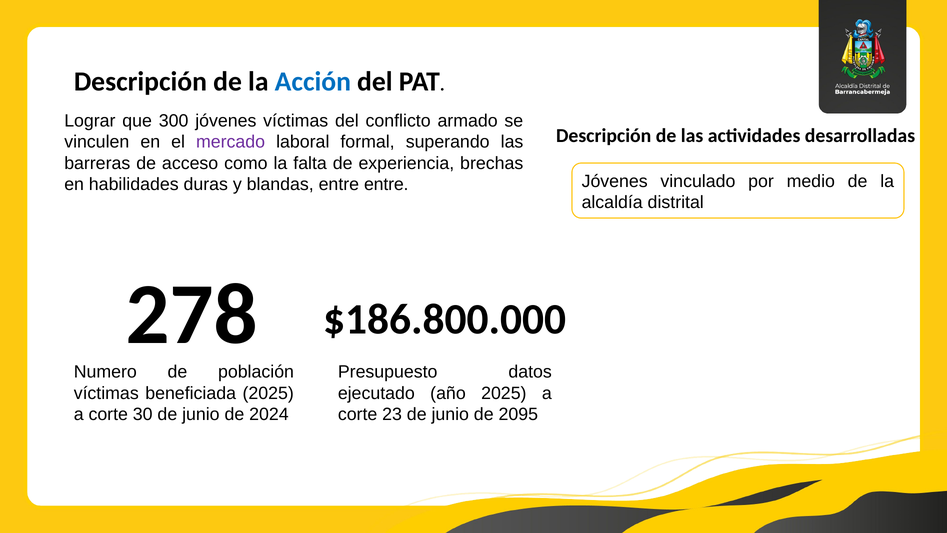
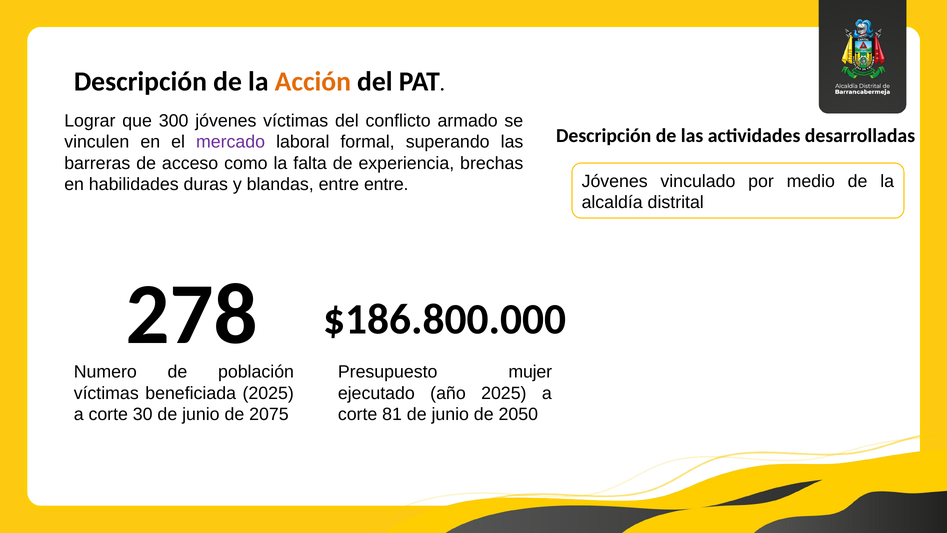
Acción colour: blue -> orange (313, 82)
datos: datos -> mujer (530, 372)
2024: 2024 -> 2075 (269, 414)
23: 23 -> 81 (392, 414)
2095: 2095 -> 2050 (518, 414)
